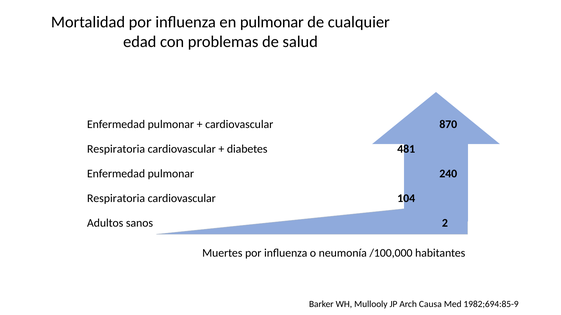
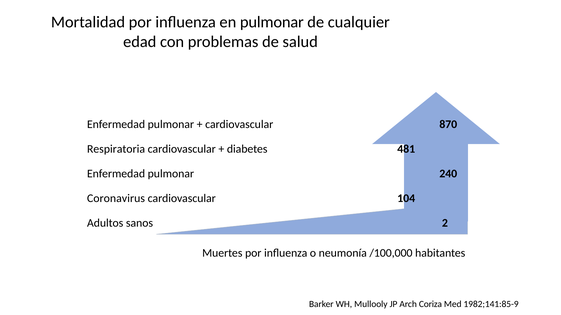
Respiratoria: Respiratoria -> Coronavirus (116, 199)
Causa: Causa -> Coriza (430, 305)
1982;694:85-9: 1982;694:85-9 -> 1982;141:85-9 (491, 305)
